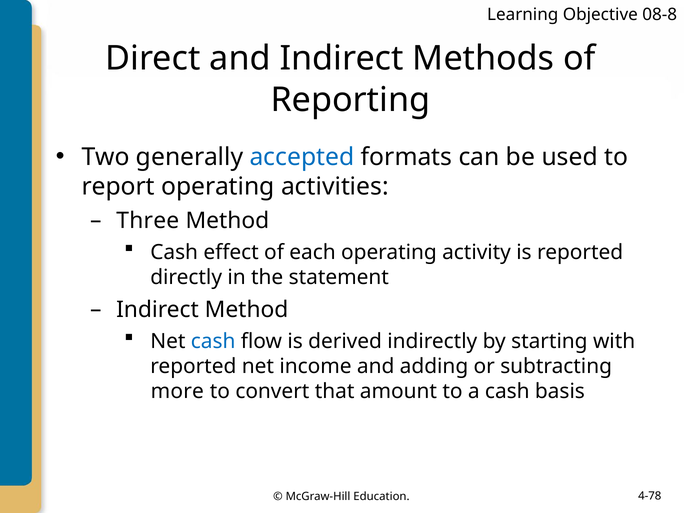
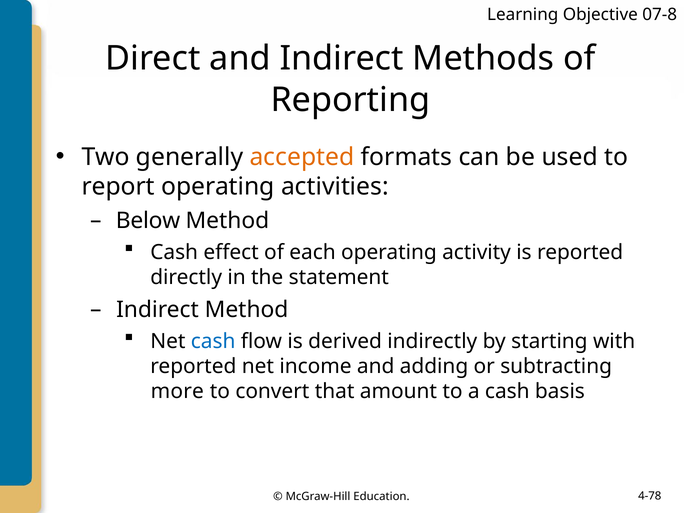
08-8: 08-8 -> 07-8 (660, 15)
accepted colour: blue -> orange (302, 157)
Three: Three -> Below (148, 221)
